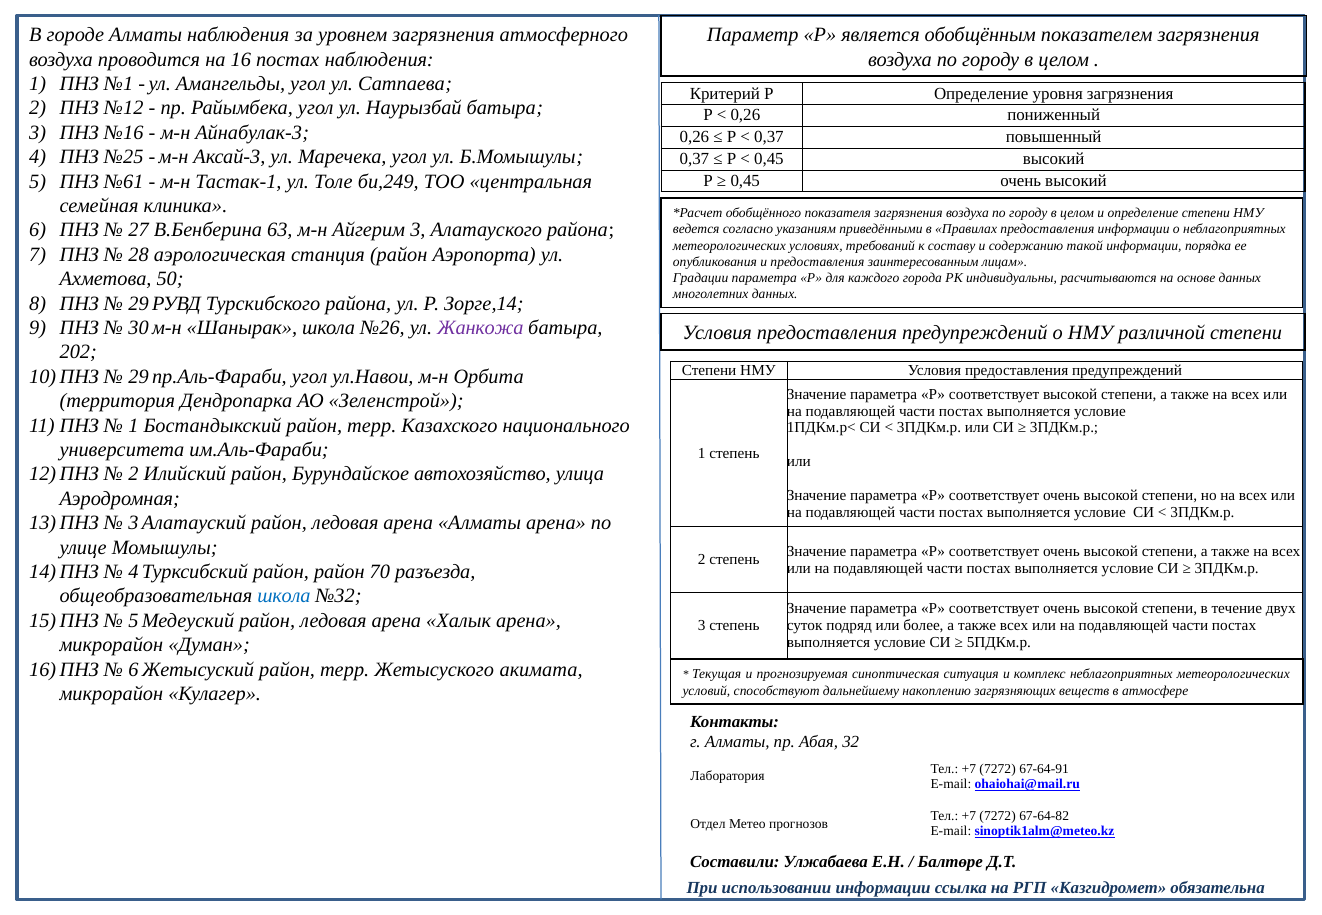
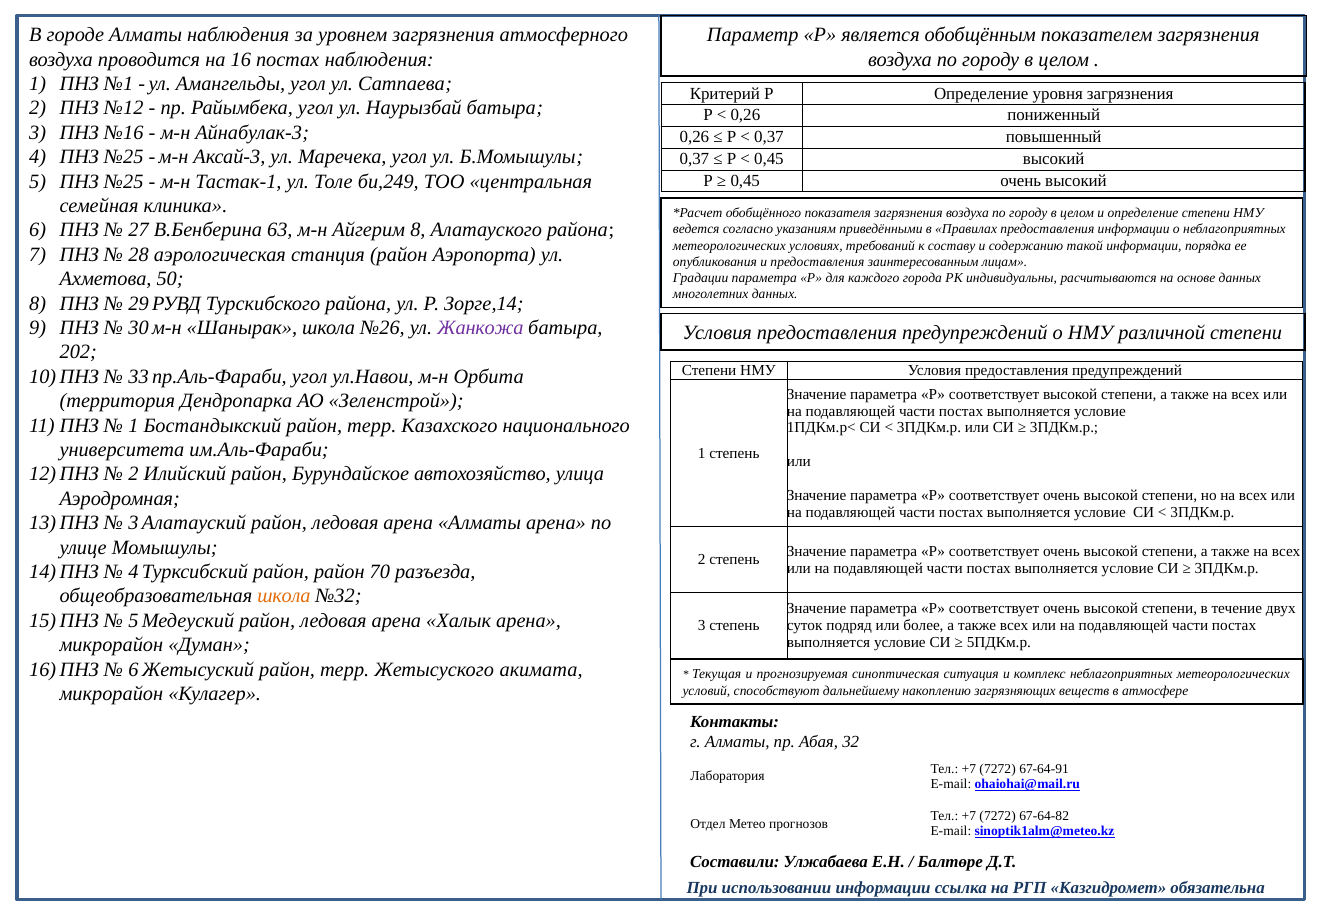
5 ПНЗ №61: №61 -> №25 (124, 181)
Айгерим 3: 3 -> 8 (418, 230)
29: 29 -> 33 (139, 377)
школа colour: blue -> orange (284, 596)
